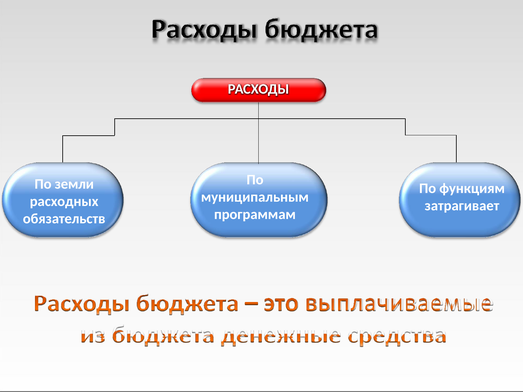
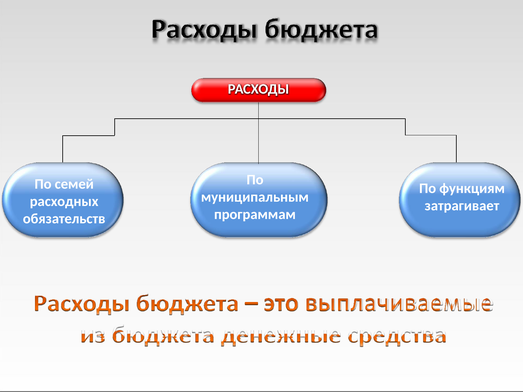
земли: земли -> семей (74, 184)
